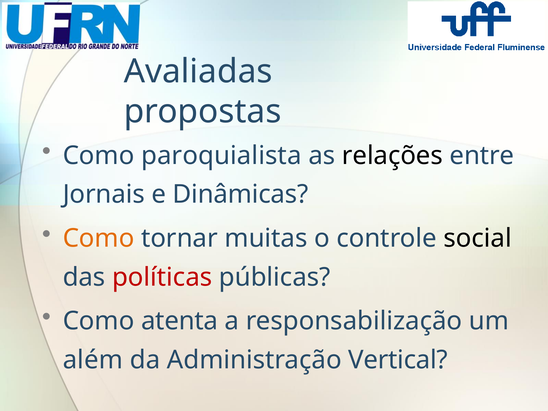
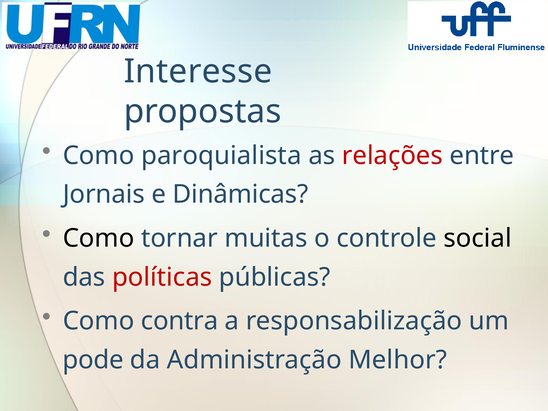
Avaliadas: Avaliadas -> Interesse (198, 71)
relações colour: black -> red (392, 156)
Como colour: orange -> black (99, 238)
atenta: atenta -> contra (180, 321)
além: além -> pode (93, 360)
Vertical: Vertical -> Melhor (398, 360)
